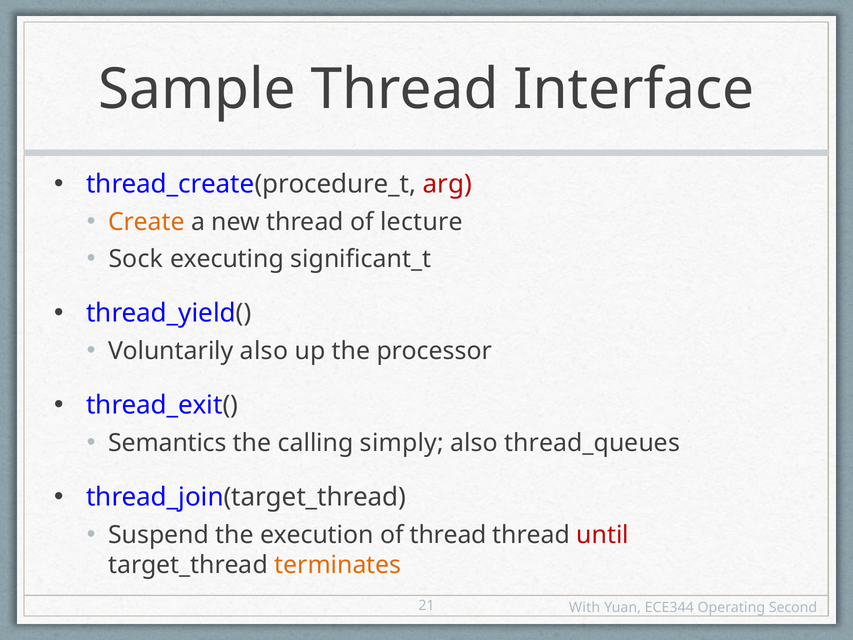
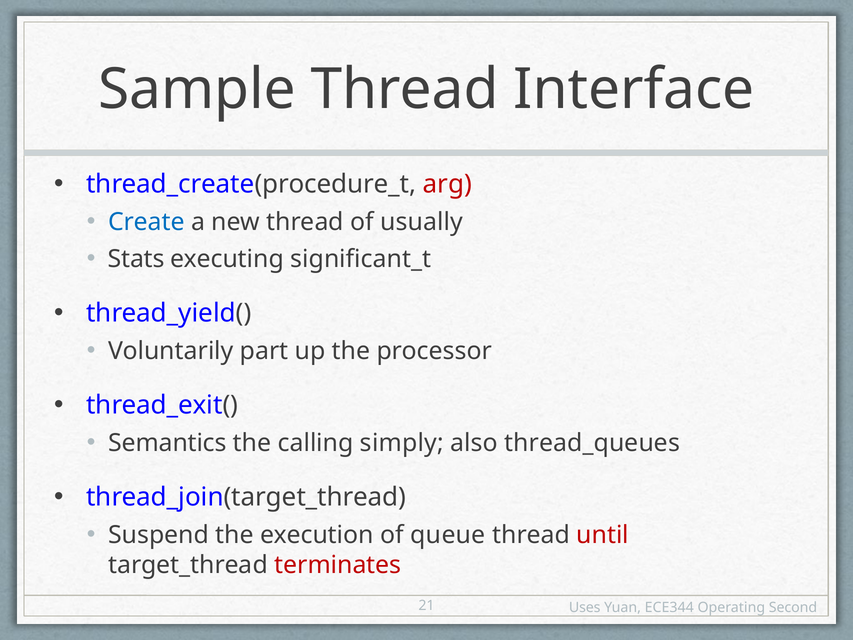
Create colour: orange -> blue (146, 222)
lecture: lecture -> usually (422, 222)
Sock: Sock -> Stats (136, 259)
Voluntarily also: also -> part (264, 351)
of thread: thread -> queue (448, 535)
terminates colour: orange -> red (338, 565)
With: With -> Uses (585, 607)
